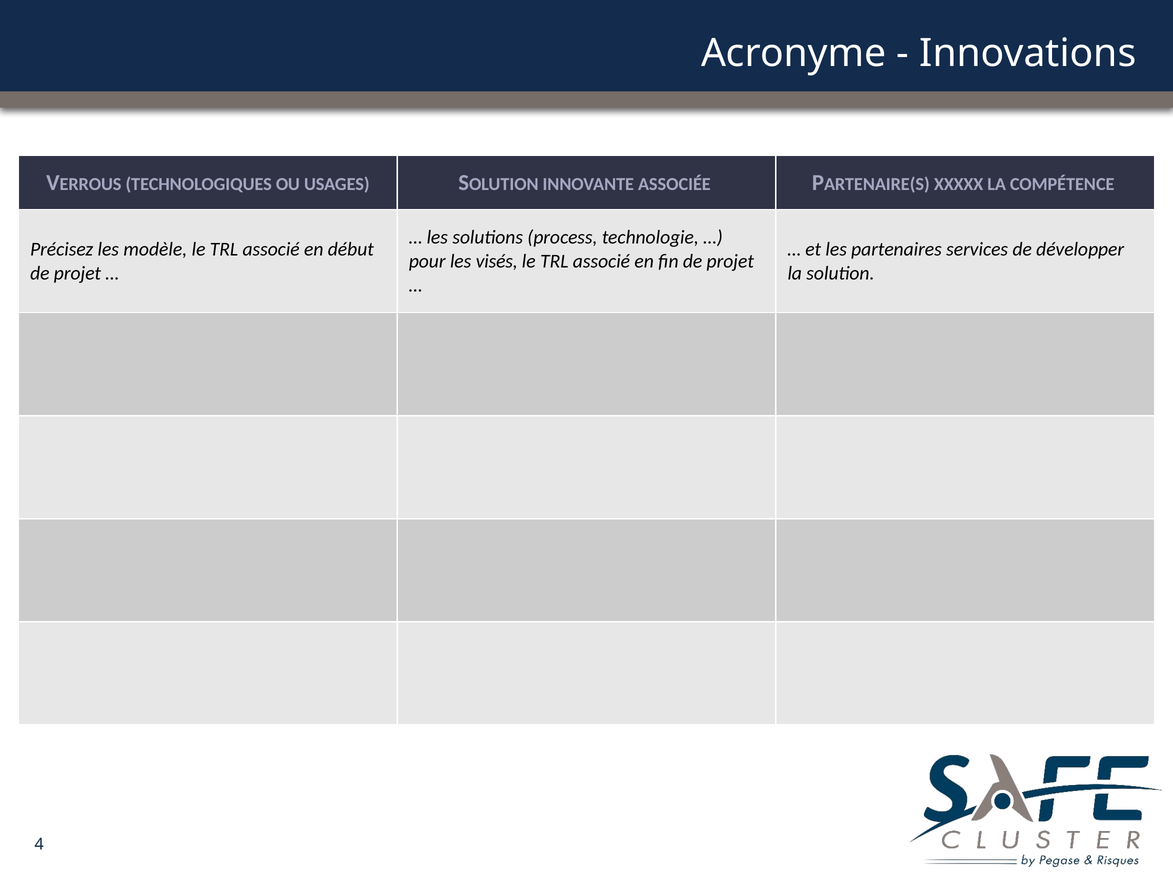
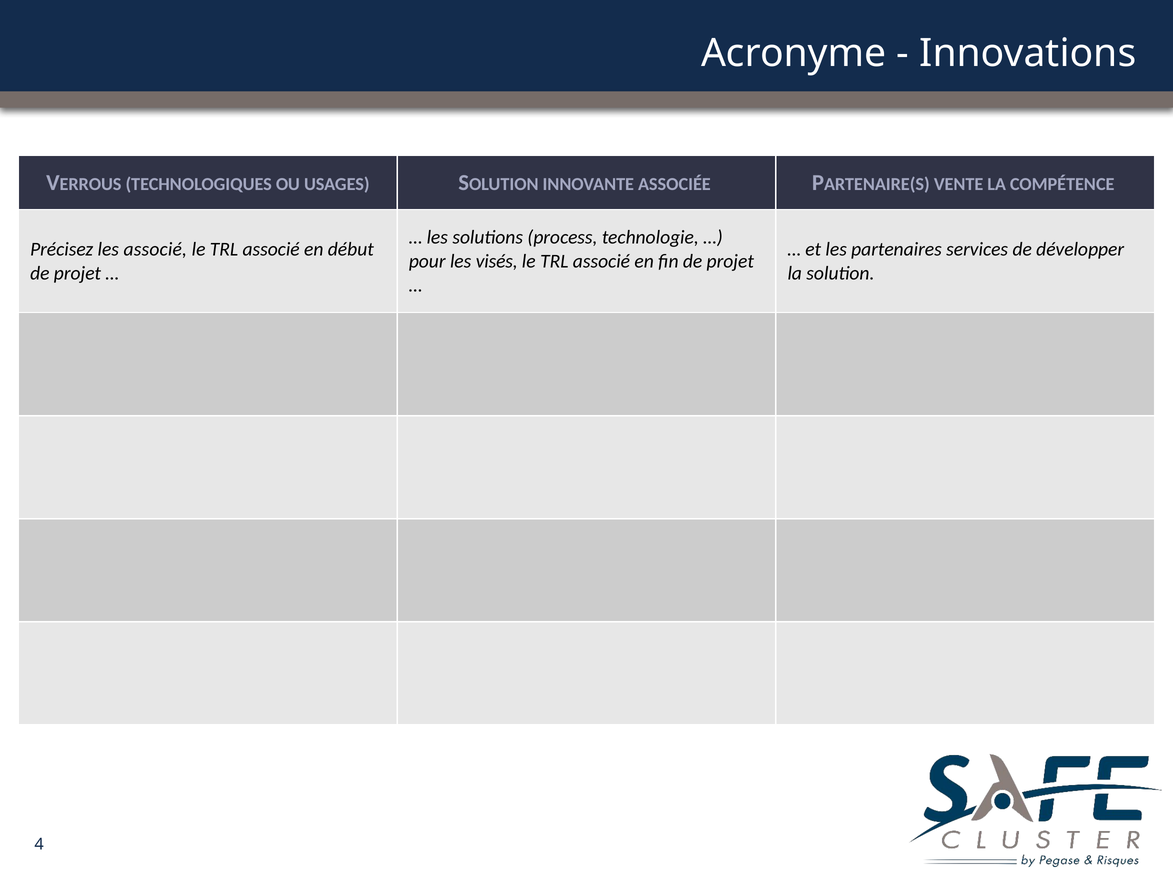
XXXXX: XXXXX -> VENTE (959, 184)
les modèle: modèle -> associé (155, 249)
